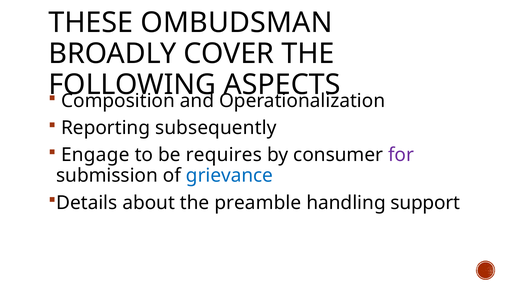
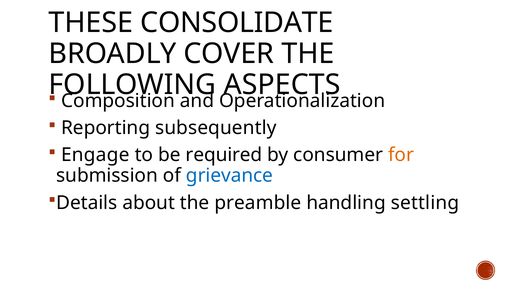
OMBUDSMAN: OMBUDSMAN -> CONSOLIDATE (237, 23)
requires: requires -> required (224, 155)
for colour: purple -> orange (401, 155)
support: support -> settling (425, 202)
